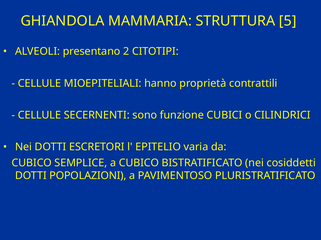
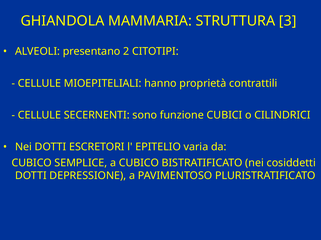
5: 5 -> 3 (288, 21)
POPOLAZIONI: POPOLAZIONI -> DEPRESSIONE (88, 176)
